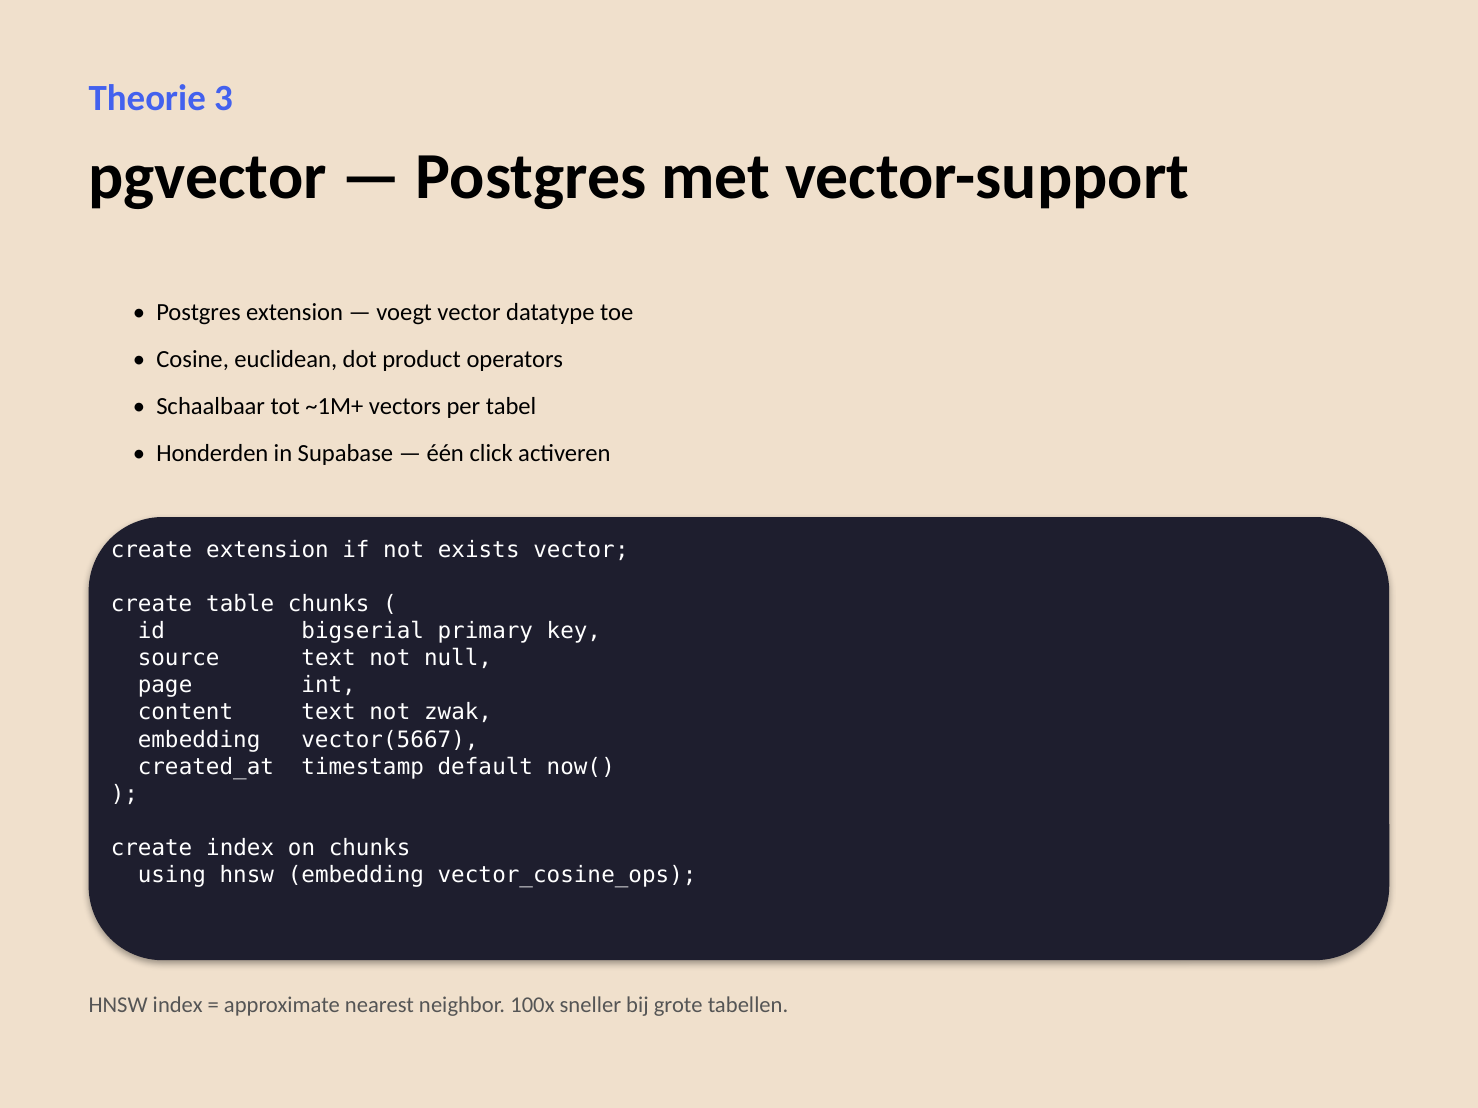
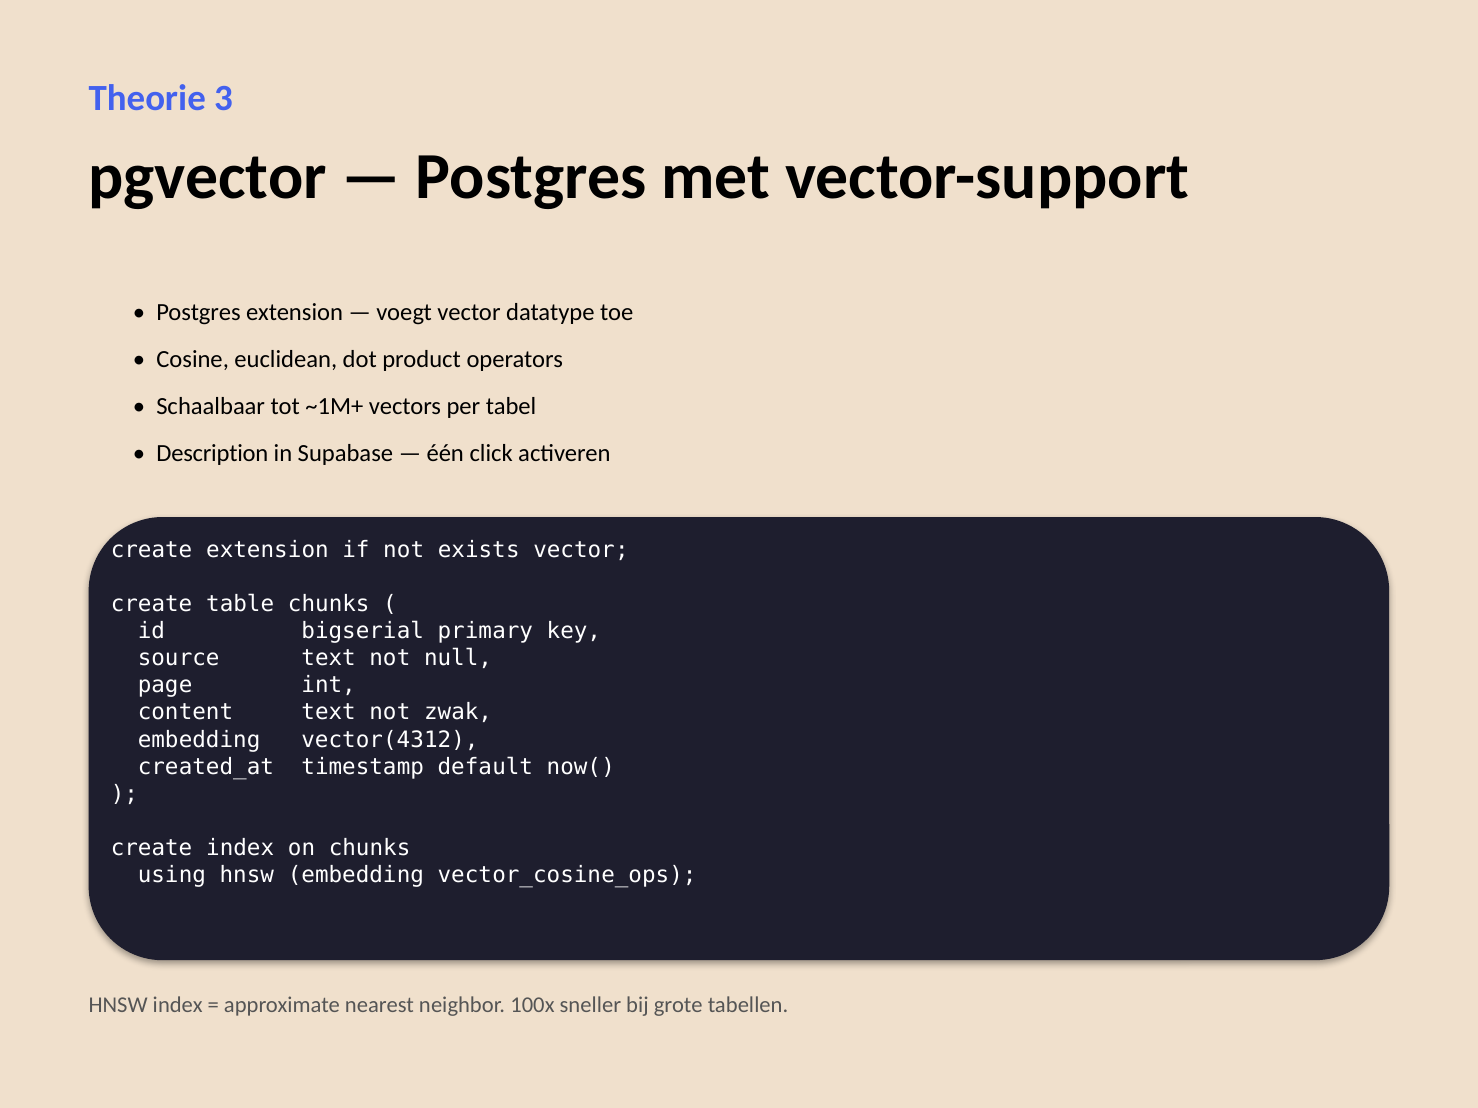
Honderden: Honderden -> Description (212, 454)
vector(5667: vector(5667 -> vector(4312 (390, 740)
